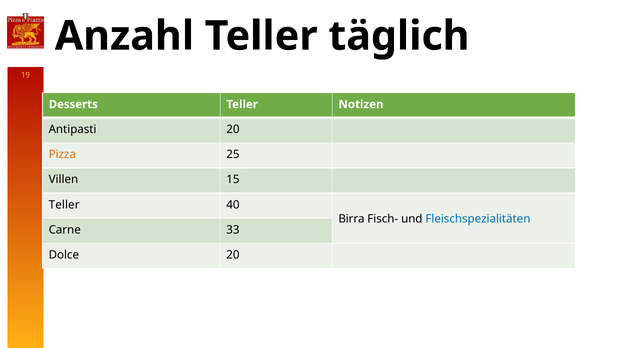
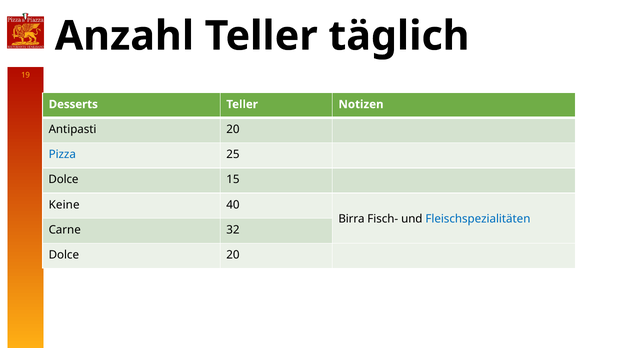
Pizza colour: orange -> blue (62, 154)
Villen: Villen -> Dolce (63, 179)
Teller: Teller -> Keine (64, 204)
33: 33 -> 32 (233, 230)
